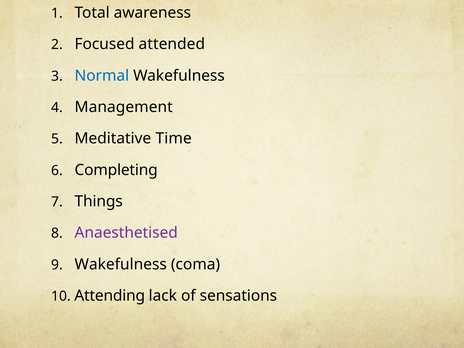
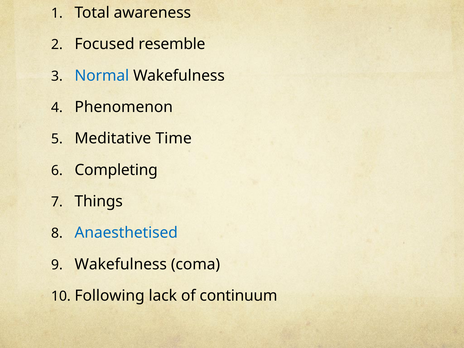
attended: attended -> resemble (172, 44)
Management: Management -> Phenomenon (124, 107)
Anaesthetised colour: purple -> blue (126, 233)
Attending: Attending -> Following (110, 296)
sensations: sensations -> continuum (238, 296)
